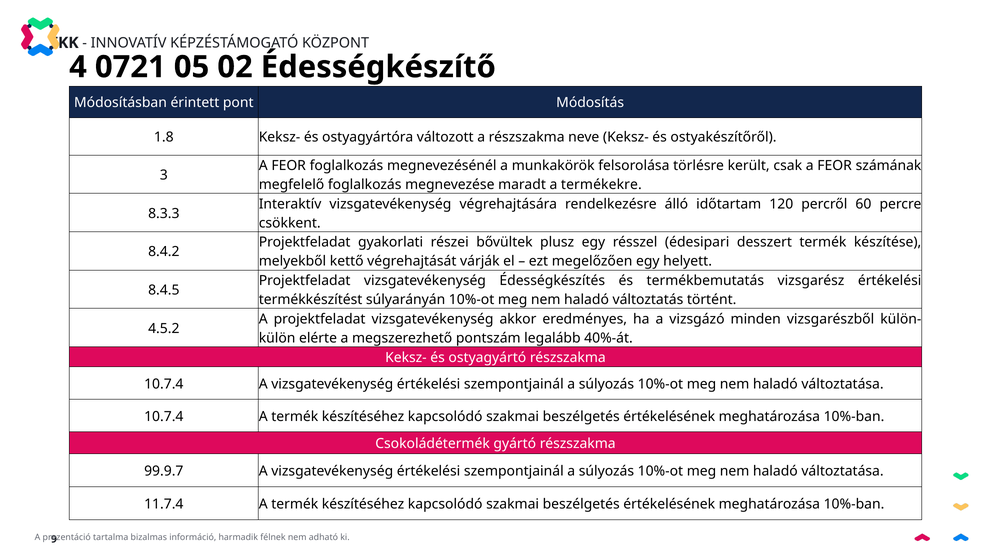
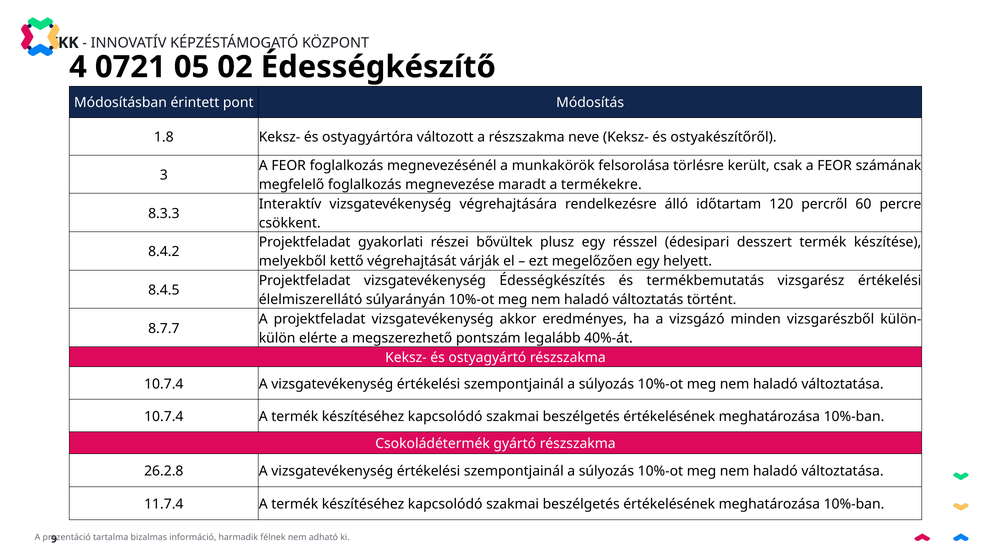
termékkészítést: termékkészítést -> élelmiszerellátó (311, 300)
4.5.2: 4.5.2 -> 8.7.7 (164, 329)
99.9.7: 99.9.7 -> 26.2.8 (164, 472)
